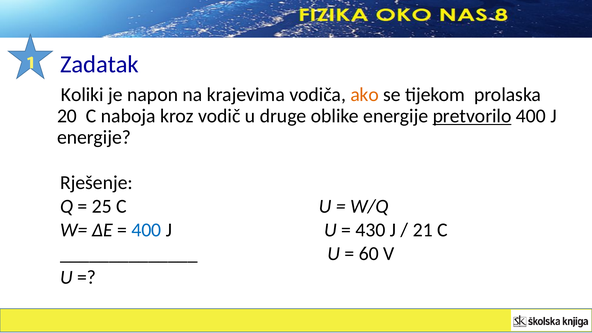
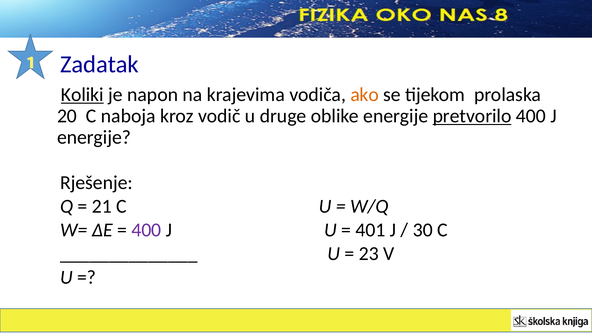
Koliki underline: none -> present (82, 95)
25: 25 -> 21 (102, 206)
400 colour: blue -> purple (146, 230)
430: 430 -> 401 (370, 230)
21: 21 -> 30 (423, 230)
60: 60 -> 23 (369, 254)
